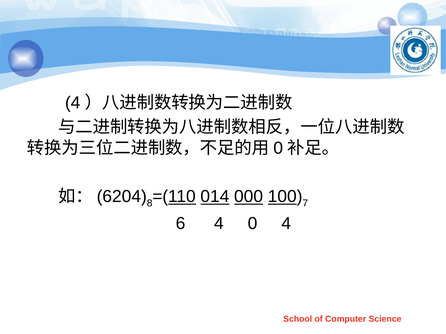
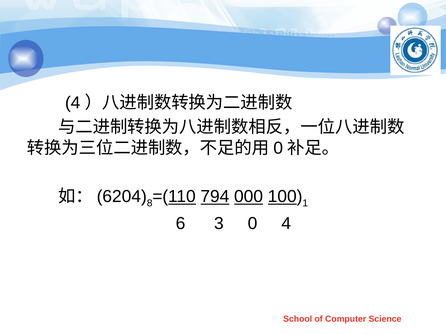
014: 014 -> 794 (215, 197)
7: 7 -> 1 (305, 204)
6 4: 4 -> 3 (219, 224)
